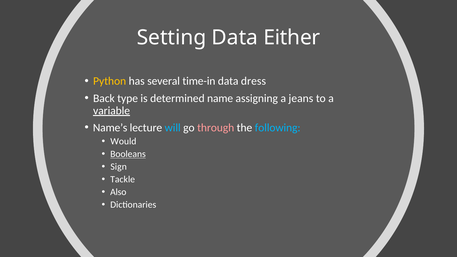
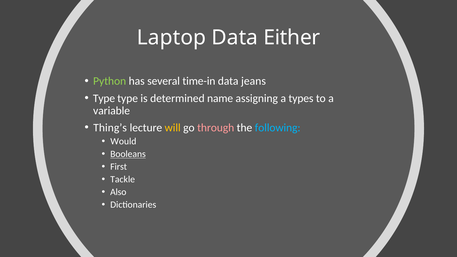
Setting: Setting -> Laptop (171, 38)
Python colour: yellow -> light green (110, 81)
dress: dress -> jeans (254, 81)
Back: Back -> Type (104, 98)
jeans: jeans -> types (301, 98)
variable underline: present -> none (112, 111)
Name’s: Name’s -> Thing’s (110, 128)
will colour: light blue -> yellow (173, 128)
Sign: Sign -> First (119, 167)
